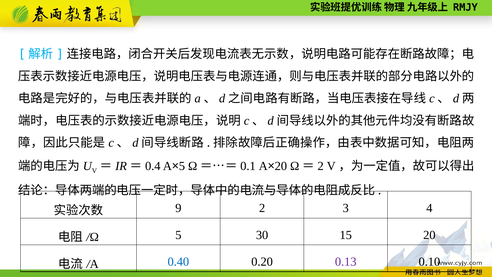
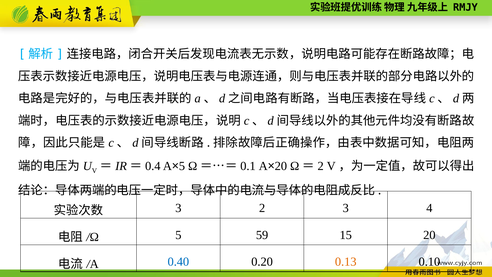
9: 9 -> 3 (178, 208)
30: 30 -> 59 (262, 235)
0.13 colour: purple -> orange (346, 262)
